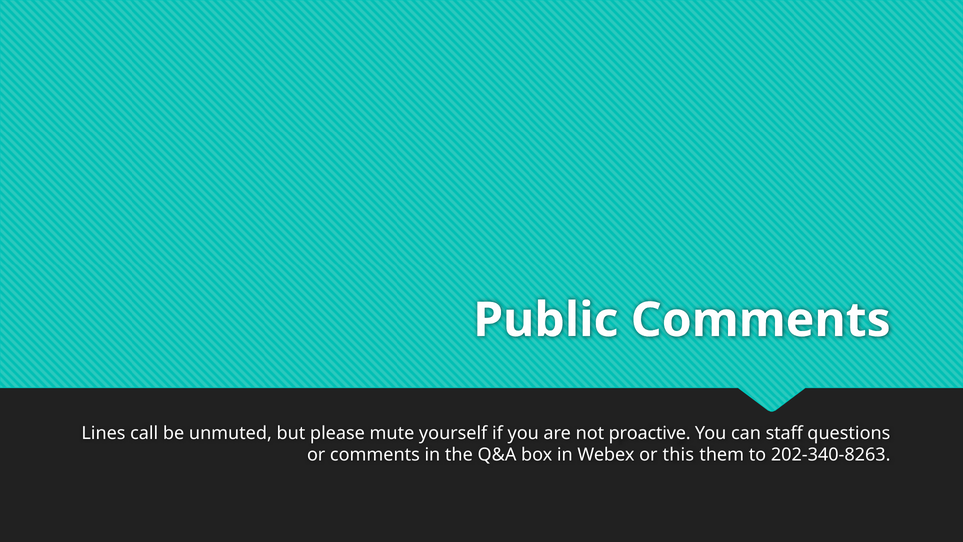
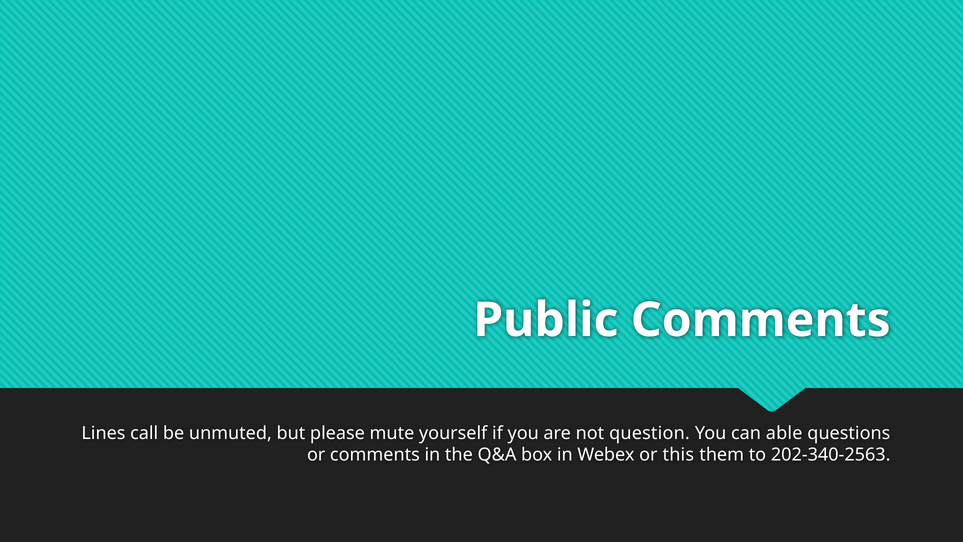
proactive: proactive -> question (649, 433)
staff: staff -> able (784, 433)
202-340-8263: 202-340-8263 -> 202-340-2563 (831, 455)
